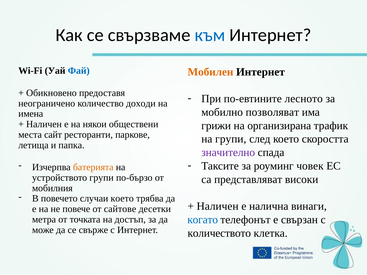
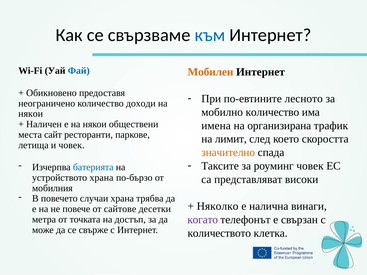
мобилно позволяват: позволяват -> количество (272, 112)
имена: имена -> някои (31, 114)
грижи: грижи -> имена (216, 126)
на групи: групи -> лимит (231, 139)
и папка: папка -> човек (71, 145)
значително colour: purple -> orange (228, 153)
батерията colour: orange -> blue (93, 167)
устройството групи: групи -> храна (101, 178)
случаи което: което -> храна (122, 199)
Наличен: Наличен -> Няколко (218, 206)
когато colour: blue -> purple (203, 220)
